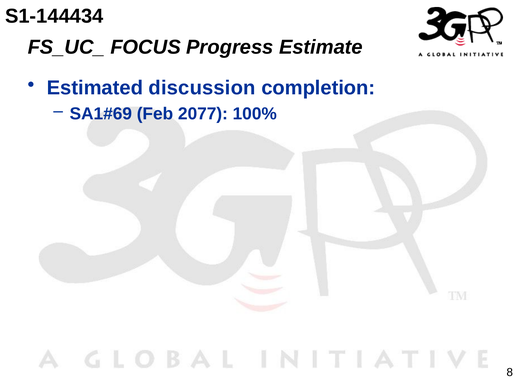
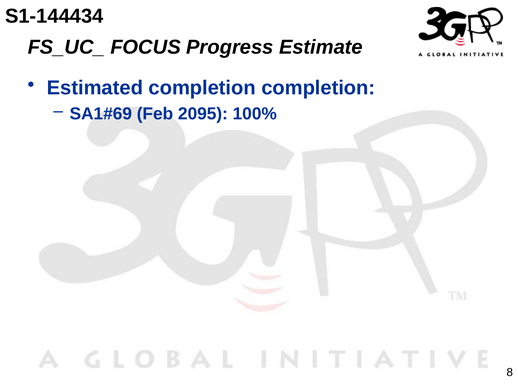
Estimated discussion: discussion -> completion (202, 88)
2077: 2077 -> 2095 (203, 114)
